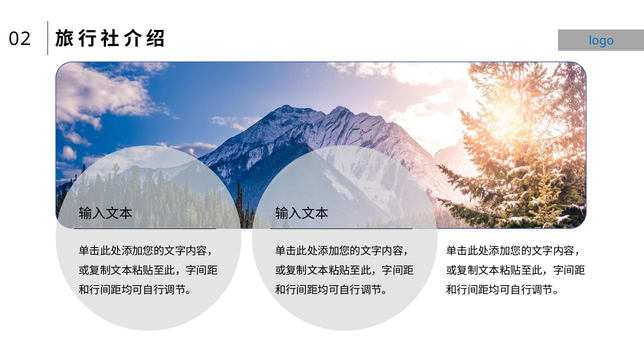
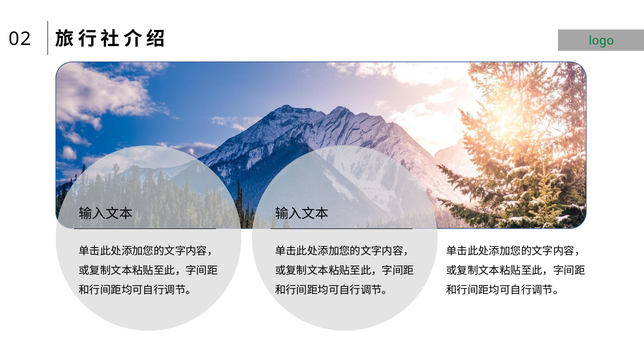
logo colour: blue -> green (601, 41)
